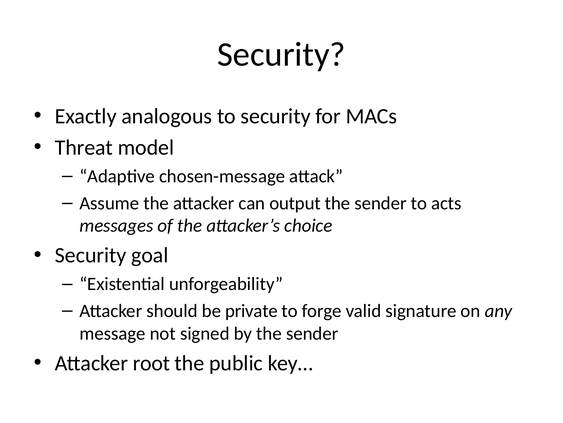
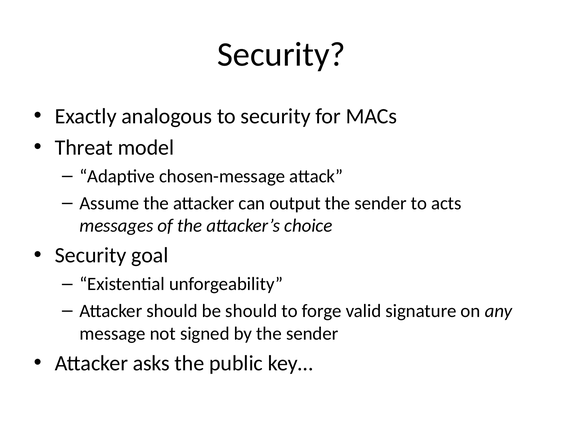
be private: private -> should (251, 310)
root: root -> asks (151, 363)
